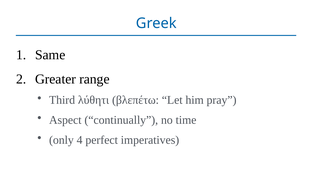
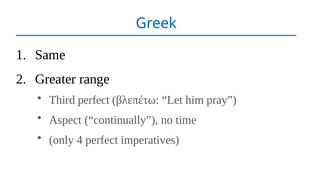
Third λύθητι: λύθητι -> perfect (94, 100)
